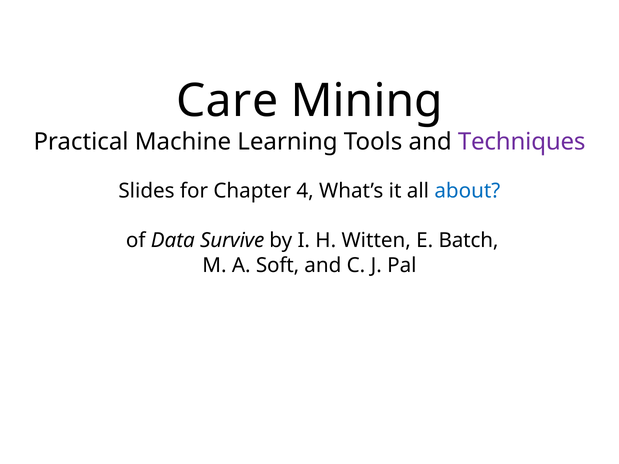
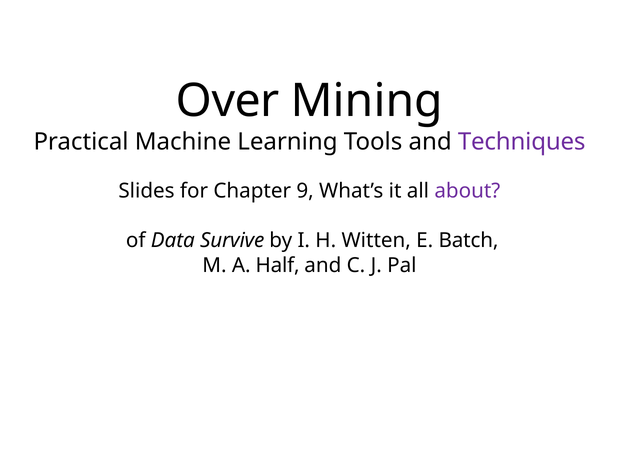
Care: Care -> Over (228, 101)
4: 4 -> 9 (305, 191)
about colour: blue -> purple (467, 191)
Soft: Soft -> Half (278, 265)
